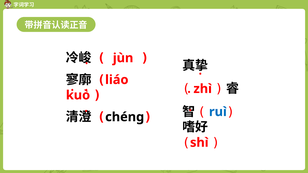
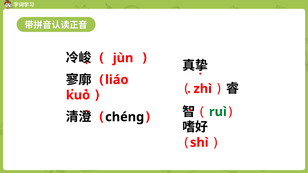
ruì colour: blue -> green (218, 112)
